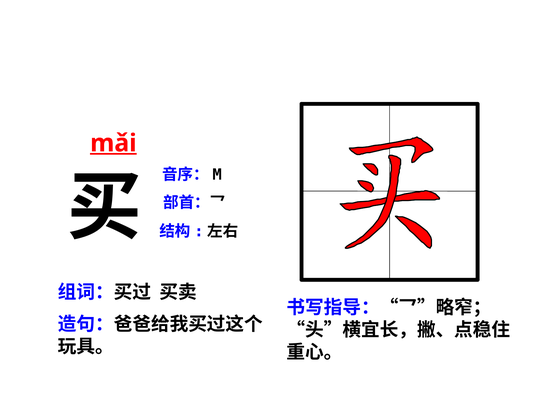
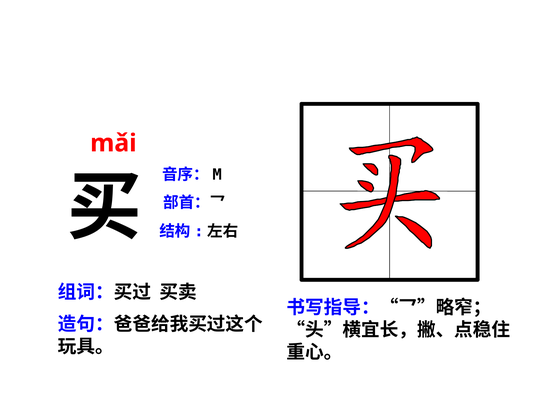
mǎi underline: present -> none (113, 143)
